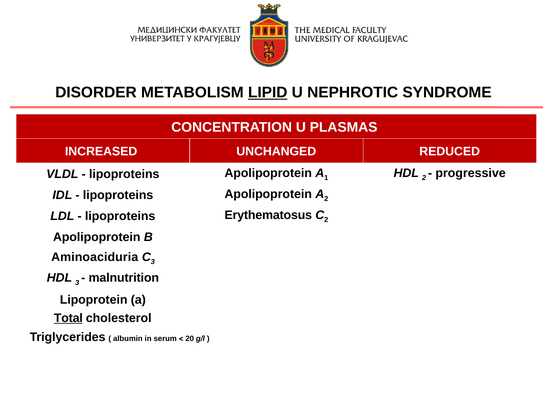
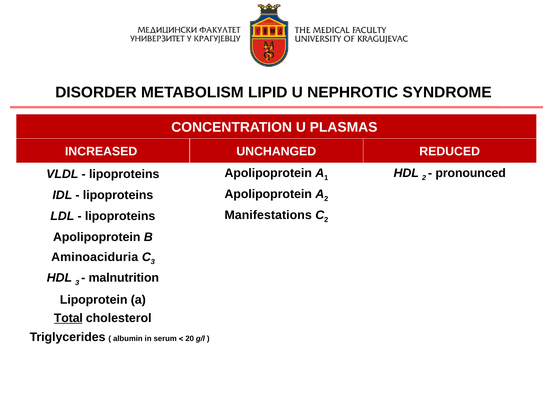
LIPID underline: present -> none (268, 93)
progressive: progressive -> pronounced (471, 173)
Erythematosus: Erythematosus -> Manifestations (268, 215)
